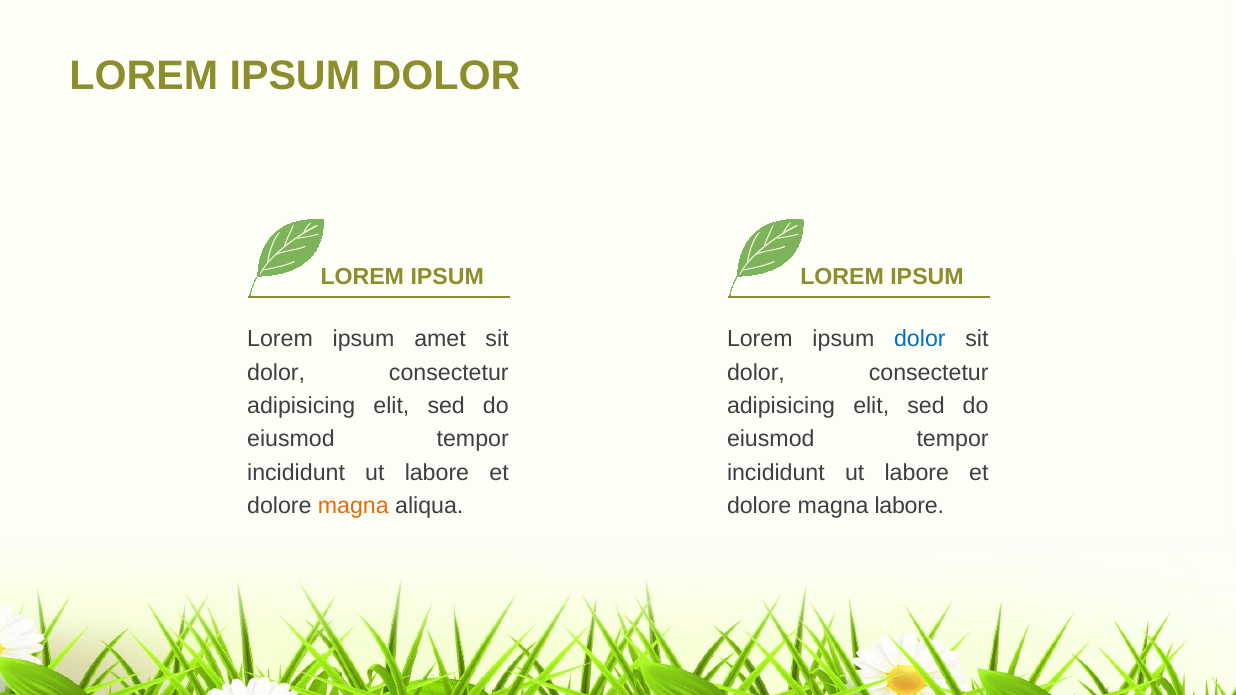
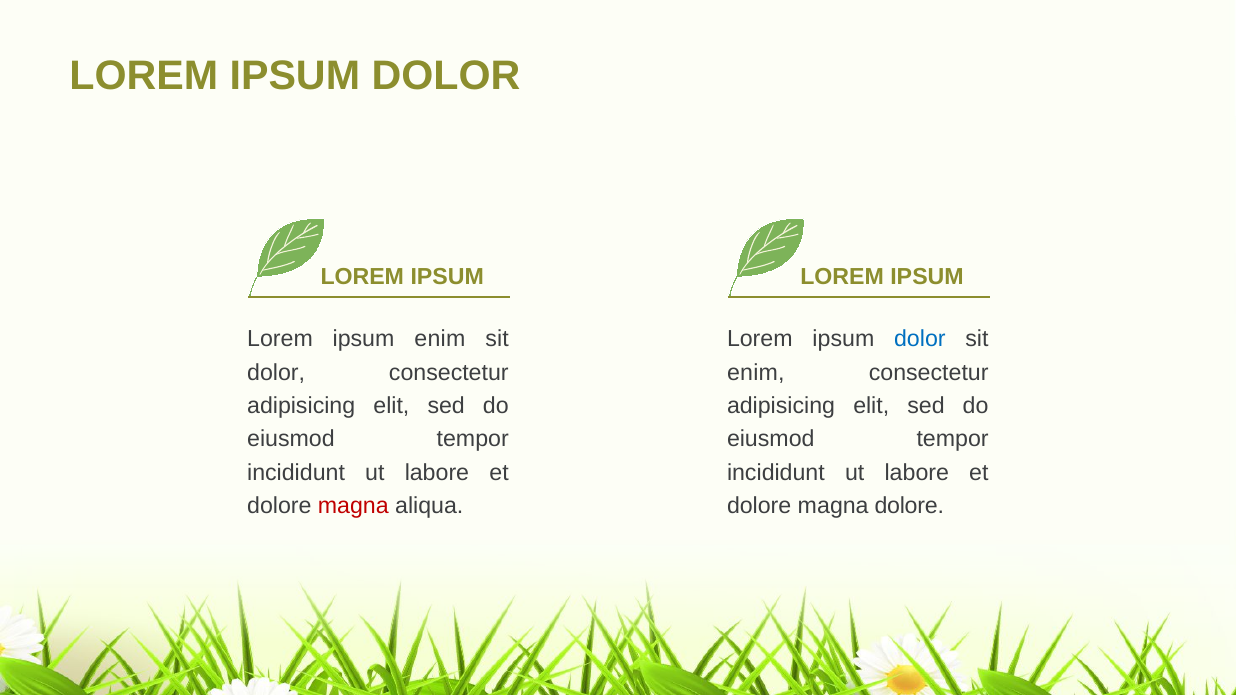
ipsum amet: amet -> enim (440, 339)
dolor: dolor -> enim (756, 373)
magna colour: orange -> red (353, 506)
magna labore: labore -> dolore (909, 506)
